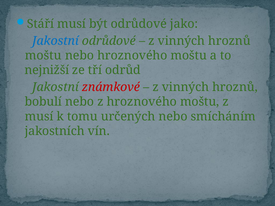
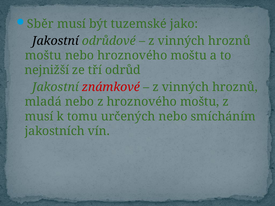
Stáří: Stáří -> Sběr (40, 24)
být odrůdové: odrůdové -> tuzemské (139, 24)
Jakostní colour: blue -> black (56, 41)
bobulí: bobulí -> mladá (43, 102)
